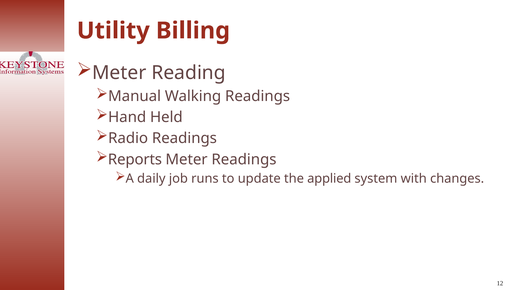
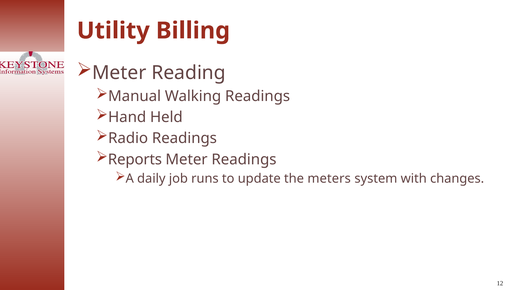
applied: applied -> meters (329, 178)
